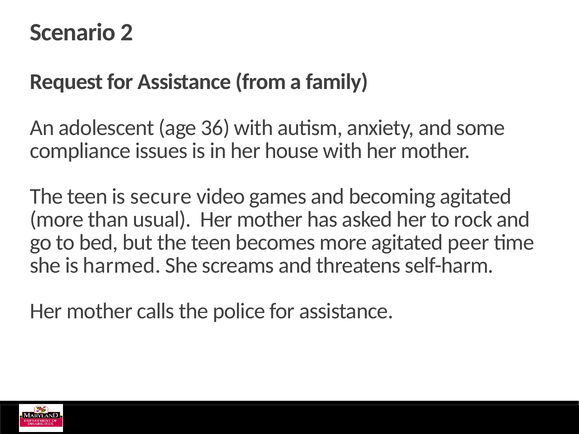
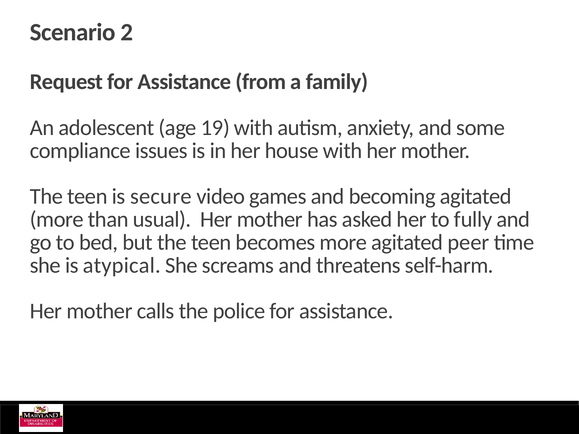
36: 36 -> 19 (215, 128)
rock: rock -> fully (473, 220)
harmed: harmed -> atypical (122, 265)
